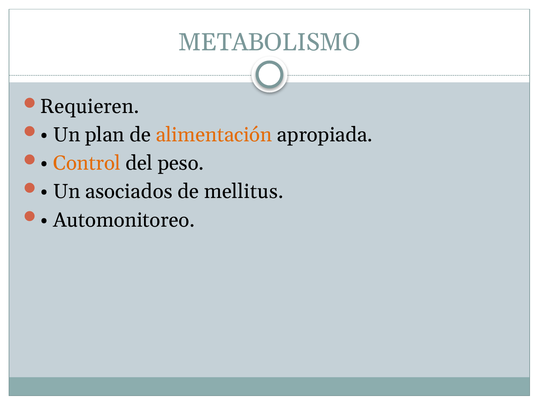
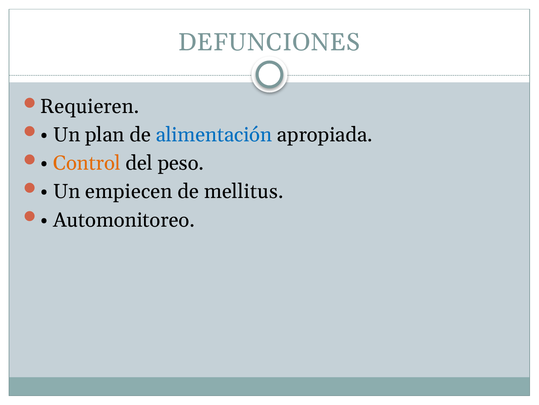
METABOLISMO: METABOLISMO -> DEFUNCIONES (269, 42)
alimentación colour: orange -> blue (214, 135)
asociados: asociados -> empiecen (129, 191)
